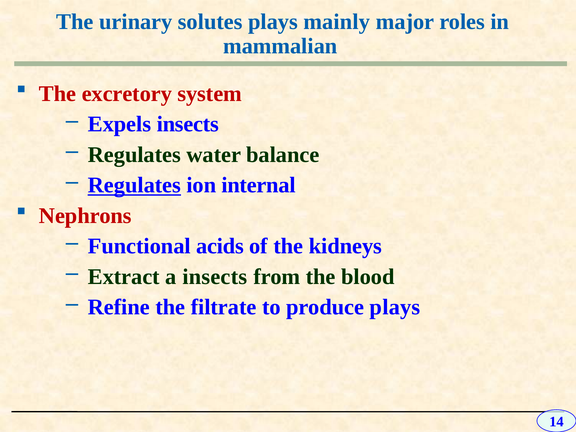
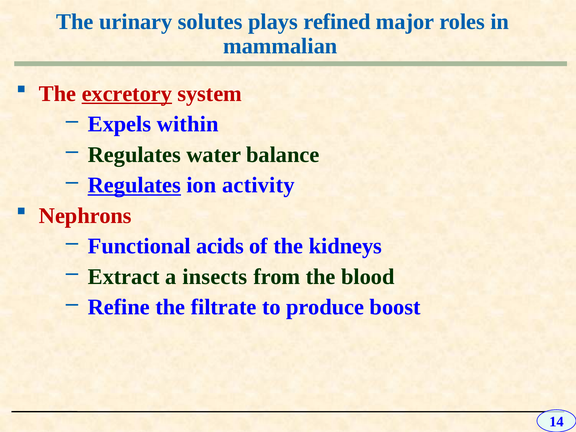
mainly: mainly -> refined (337, 22)
excretory underline: none -> present (127, 94)
Expels insects: insects -> within (188, 124)
internal: internal -> activity (258, 185)
produce plays: plays -> boost (395, 307)
